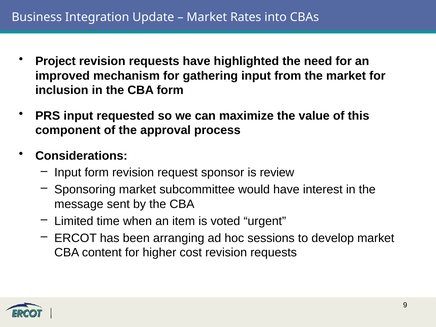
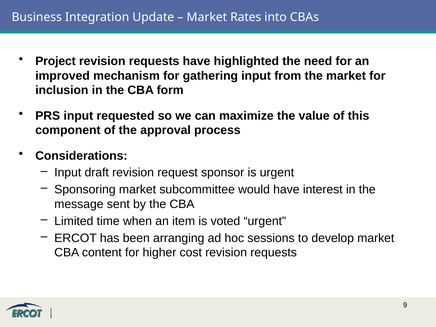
Input form: form -> draft (97, 173)
is review: review -> urgent (277, 173)
